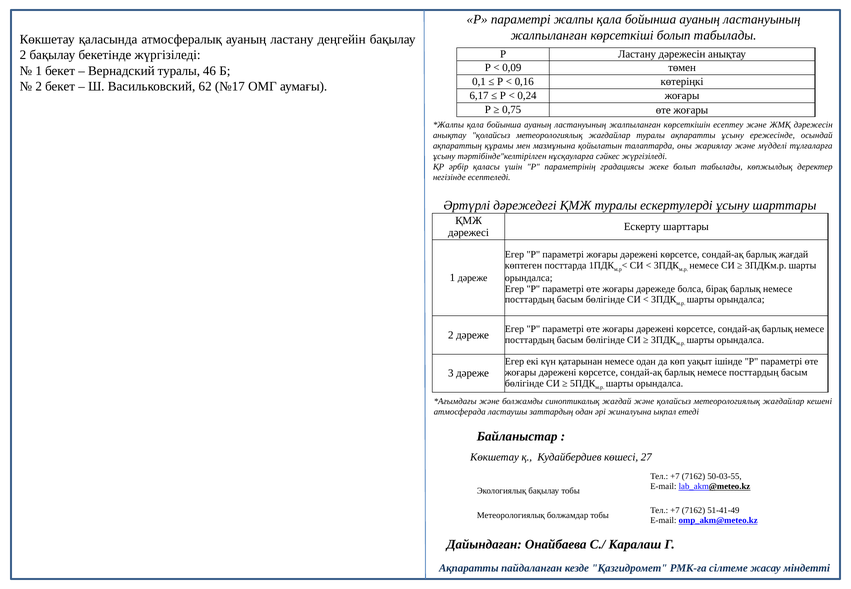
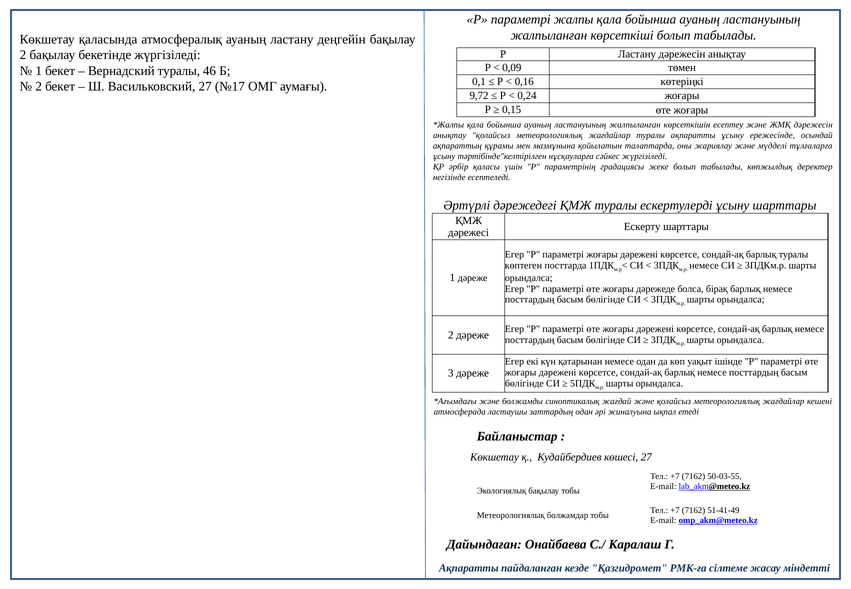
Васильковский 62: 62 -> 27 (205, 86)
6,17: 6,17 -> 9,72 (479, 96)
0,75: 0,75 -> 0,15 (512, 110)
барлық жағдай: жағдай -> туралы (794, 255)
